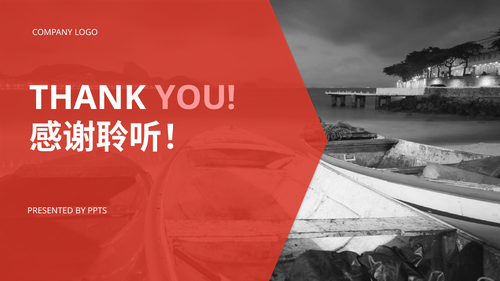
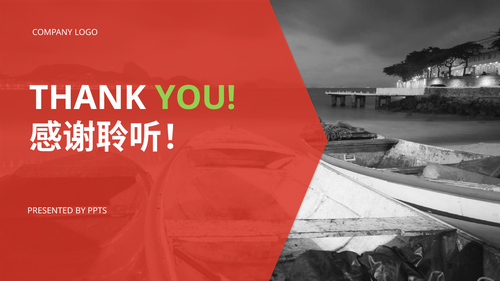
YOU colour: pink -> light green (195, 98)
